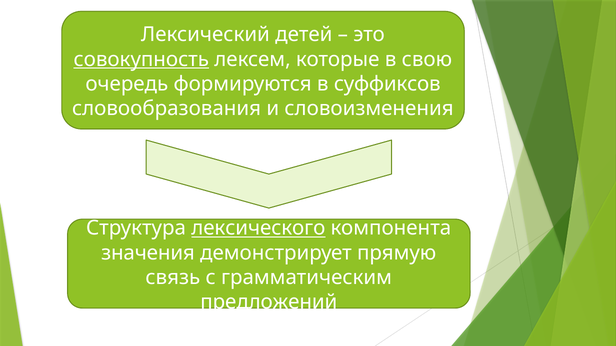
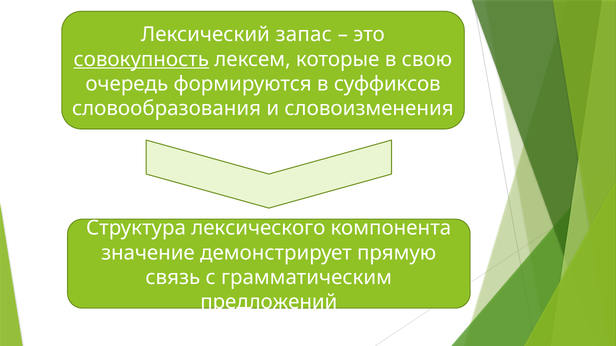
детей: детей -> запас (304, 35)
лексического underline: present -> none (258, 228)
значения: значения -> значение (148, 253)
